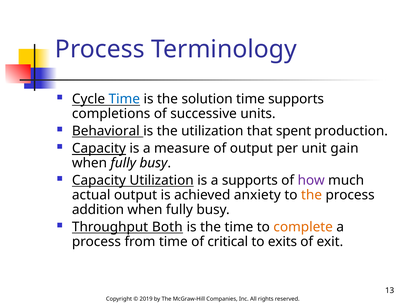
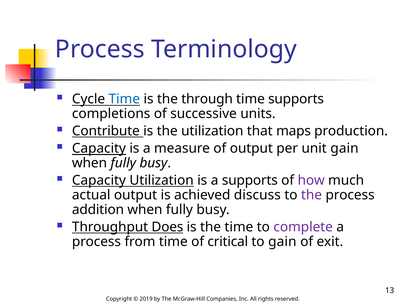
solution: solution -> through (207, 99)
Behavioral: Behavioral -> Contribute (106, 131)
spent: spent -> maps (294, 131)
anxiety: anxiety -> discuss (257, 195)
the colour: orange -> purple (312, 195)
Both: Both -> Does (167, 227)
complete colour: orange -> purple (303, 227)
to exits: exits -> gain (282, 242)
